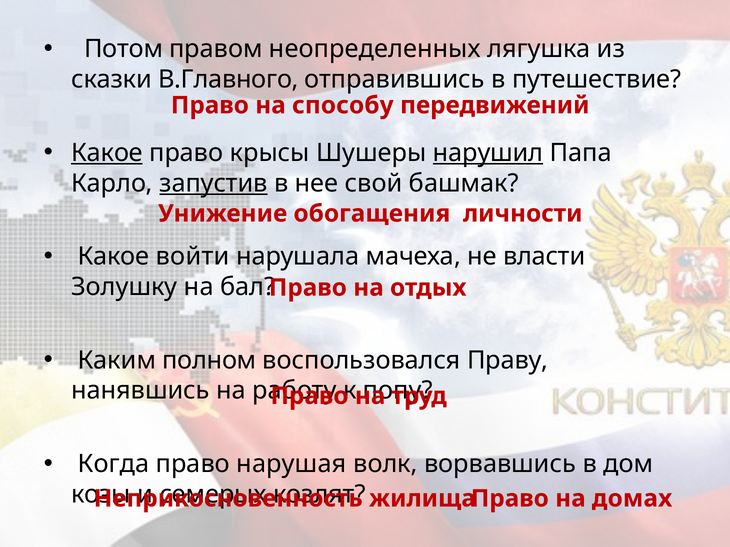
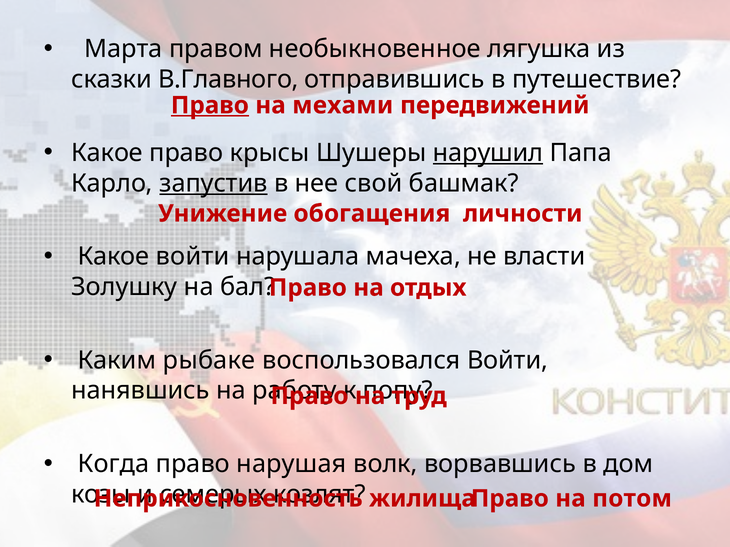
Потом: Потом -> Марта (123, 49)
неопределенных: неопределенных -> необыкновенное (375, 49)
Право underline: none -> present (210, 105)
способу: способу -> мехами (343, 105)
Какое underline: present -> none (107, 153)
полном: полном -> рыбаке (209, 361)
воспользовался Праву: Праву -> Войти (508, 361)
домах: домах -> потом (632, 499)
